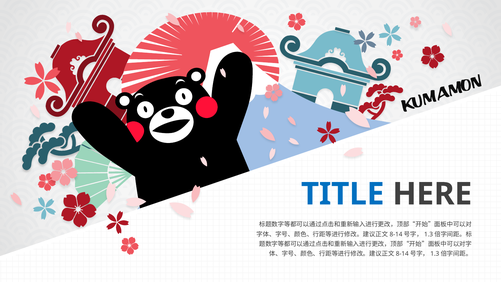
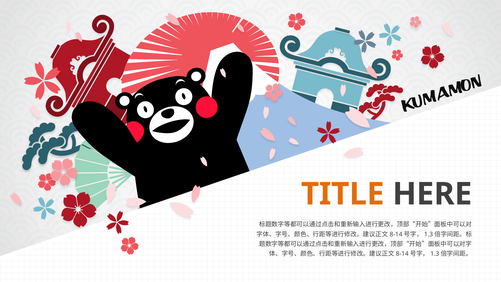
TITLE colour: blue -> orange (343, 194)
